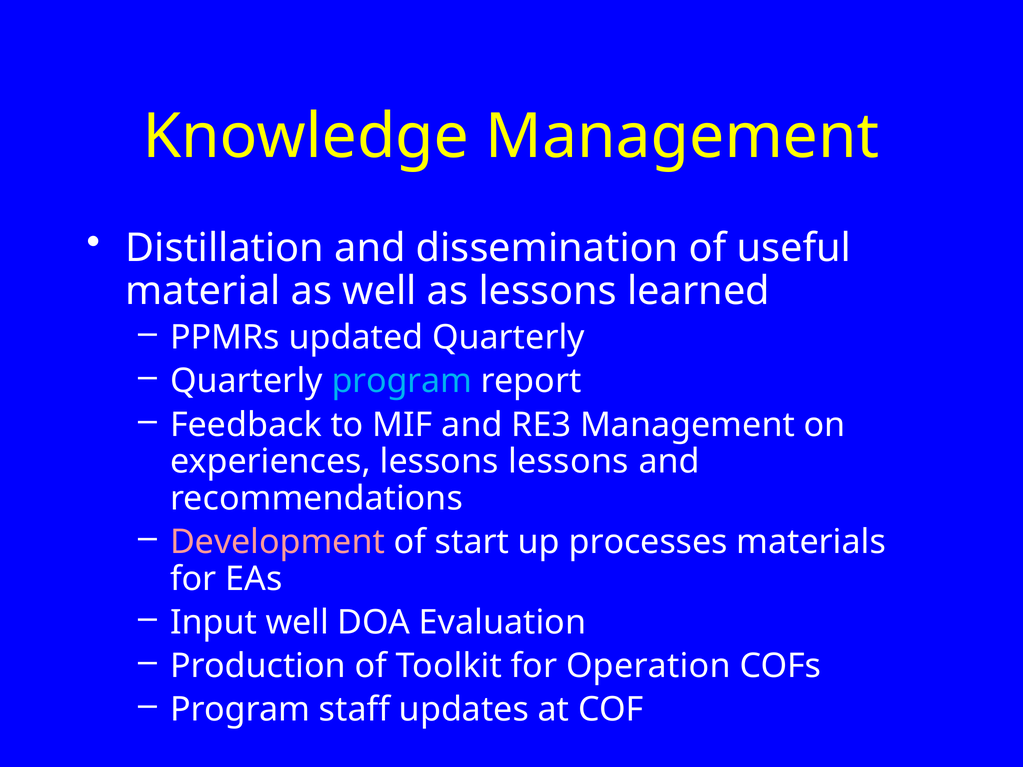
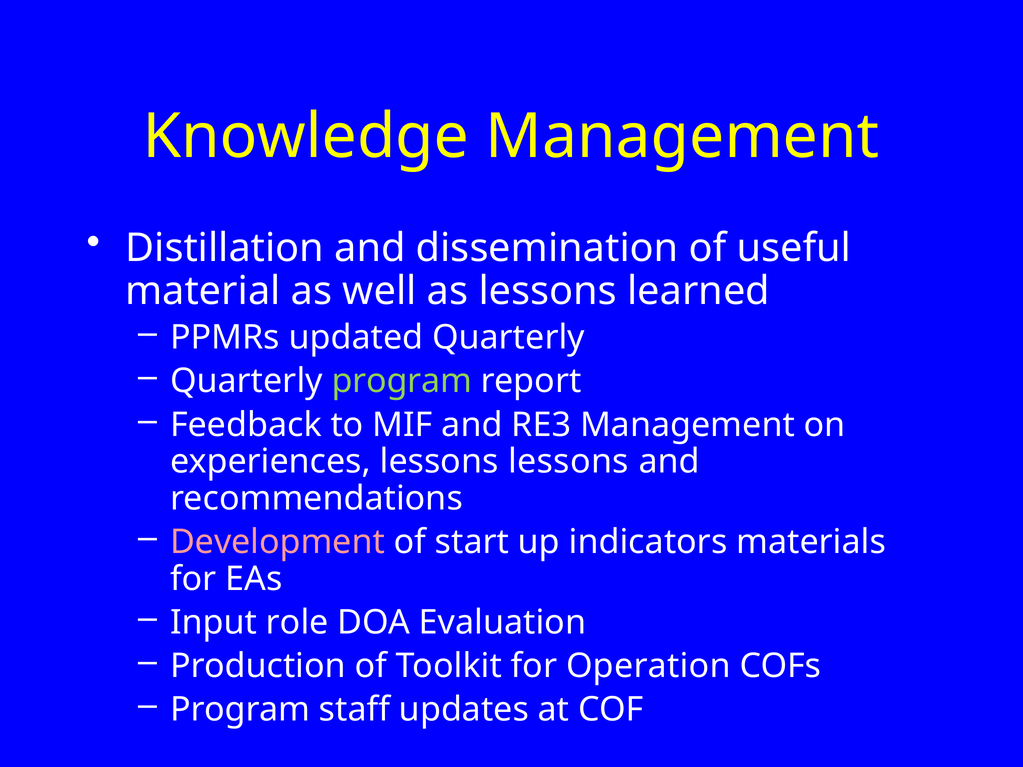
program colour: light blue -> light green (402, 381)
processes: processes -> indicators (648, 542)
Input well: well -> role (297, 623)
